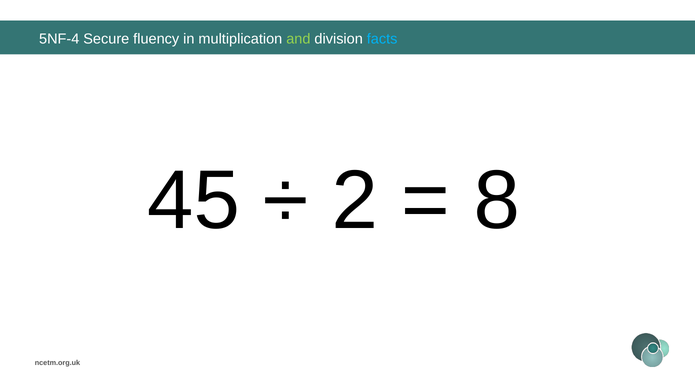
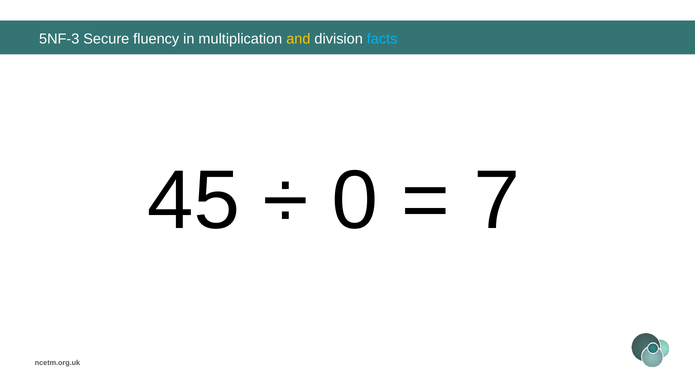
5NF-4: 5NF-4 -> 5NF-3 (59, 39)
and colour: light green -> yellow (298, 39)
2: 2 -> 0 (355, 201)
8: 8 -> 7 (497, 201)
